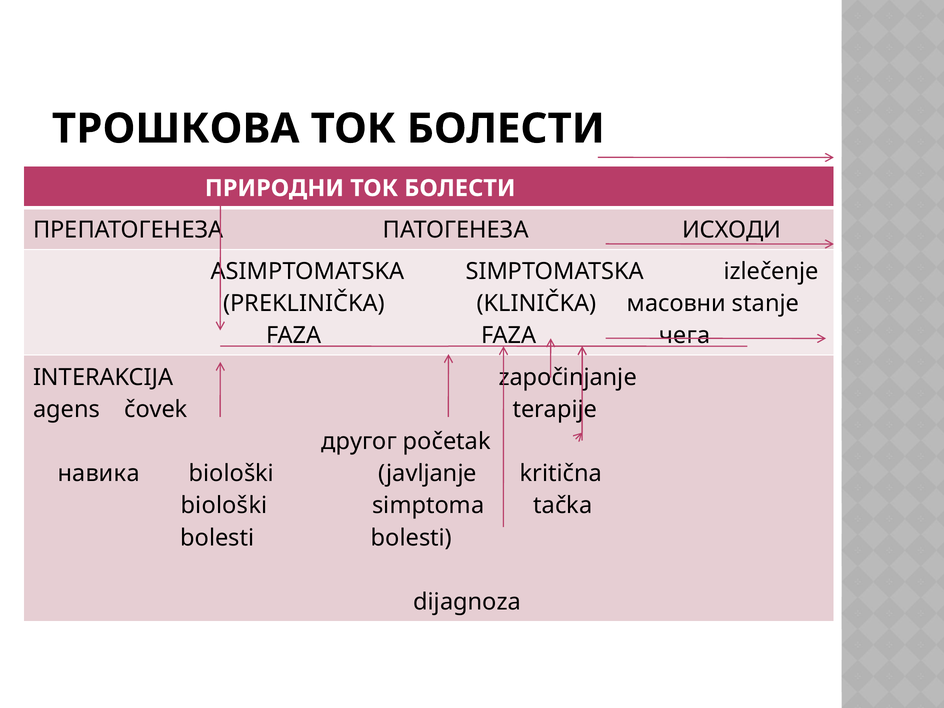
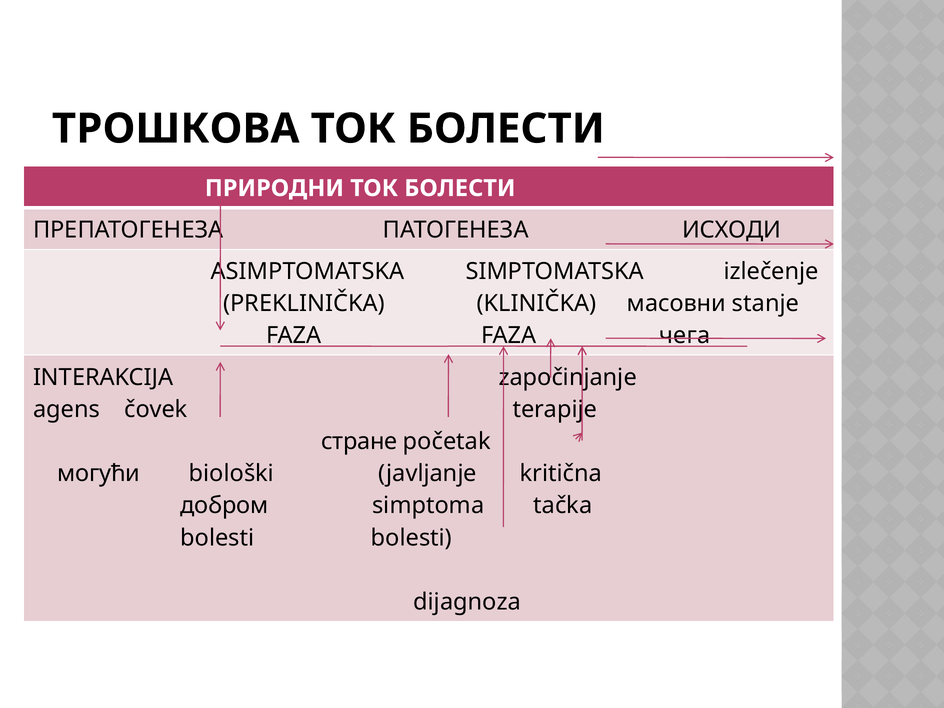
другог: другог -> стране (359, 441)
навика: навика -> могући (99, 474)
biološki: biološki -> добром (224, 506)
